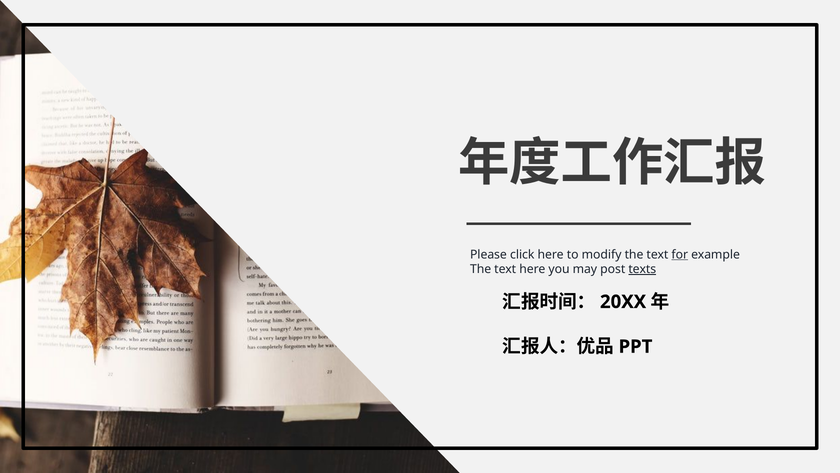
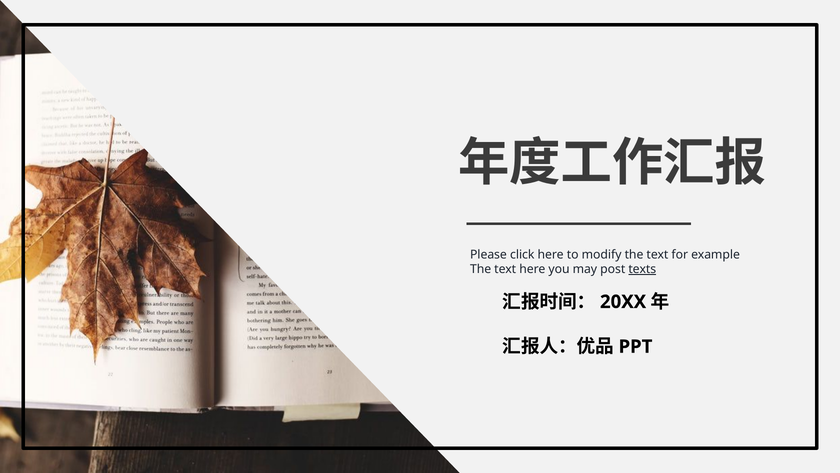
for underline: present -> none (680, 254)
